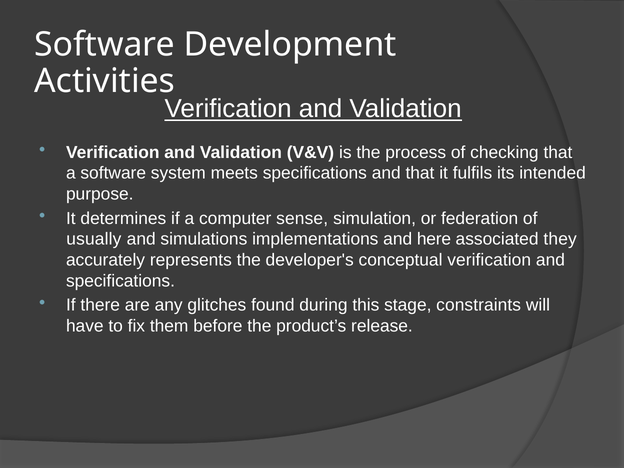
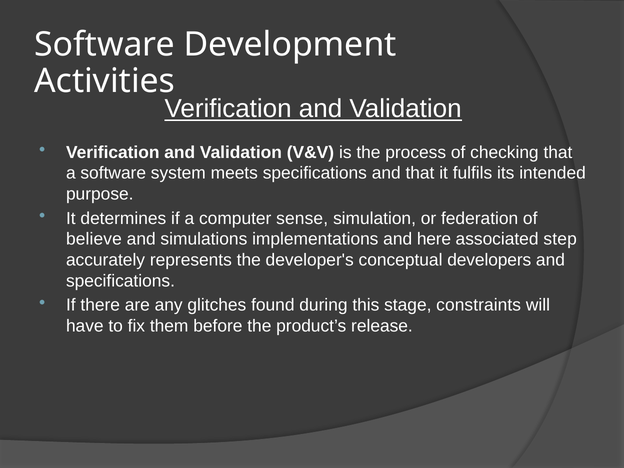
usually: usually -> believe (94, 239)
they: they -> step (560, 239)
conceptual verification: verification -> developers (489, 260)
